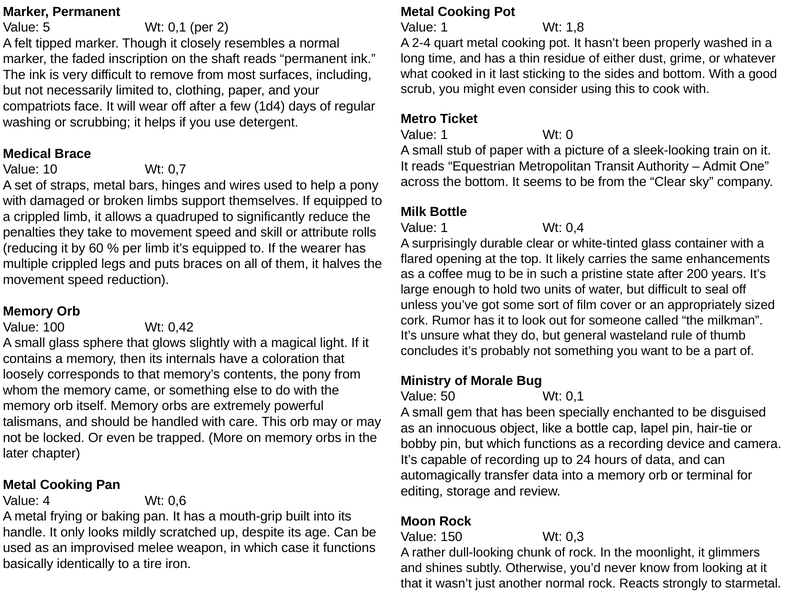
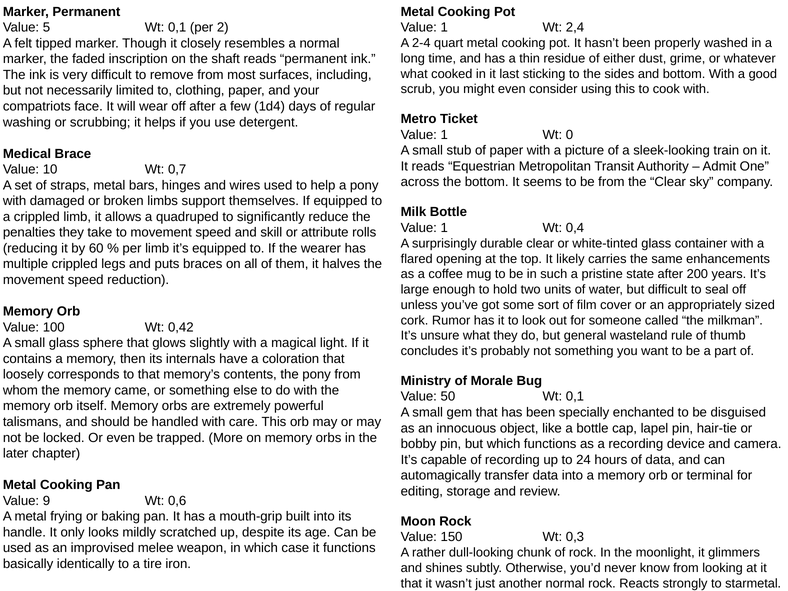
1,8: 1,8 -> 2,4 (575, 28)
4: 4 -> 9 (46, 501)
